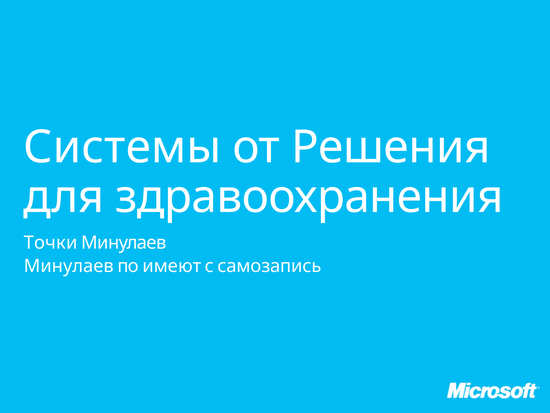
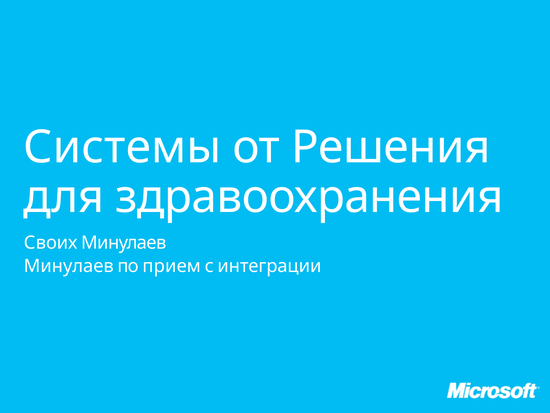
Точки: Точки -> Своих (51, 242)
имеют: имеют -> прием (172, 266)
самозапись: самозапись -> интеграции (270, 266)
